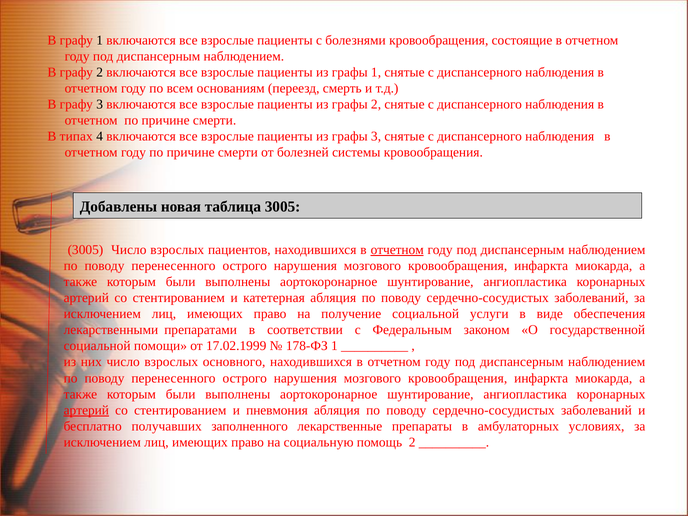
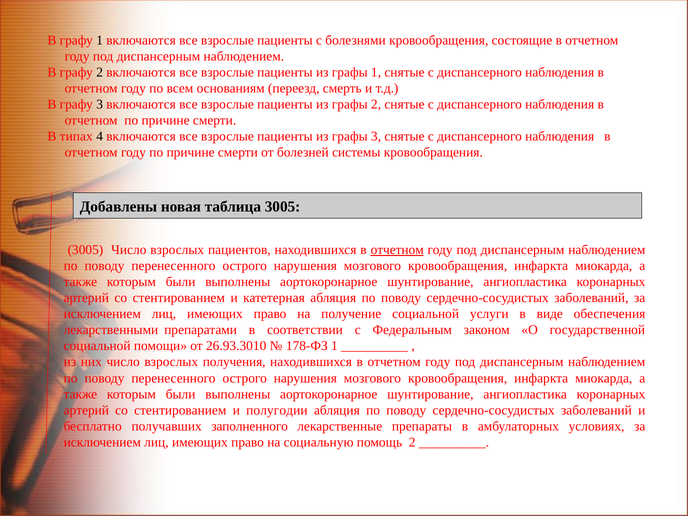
17.02.1999: 17.02.1999 -> 26.93.3010 (236, 346)
основного: основного -> получения (234, 362)
артерий underline: present -> none (86, 410)
пневмония: пневмония -> полугодии (277, 410)
